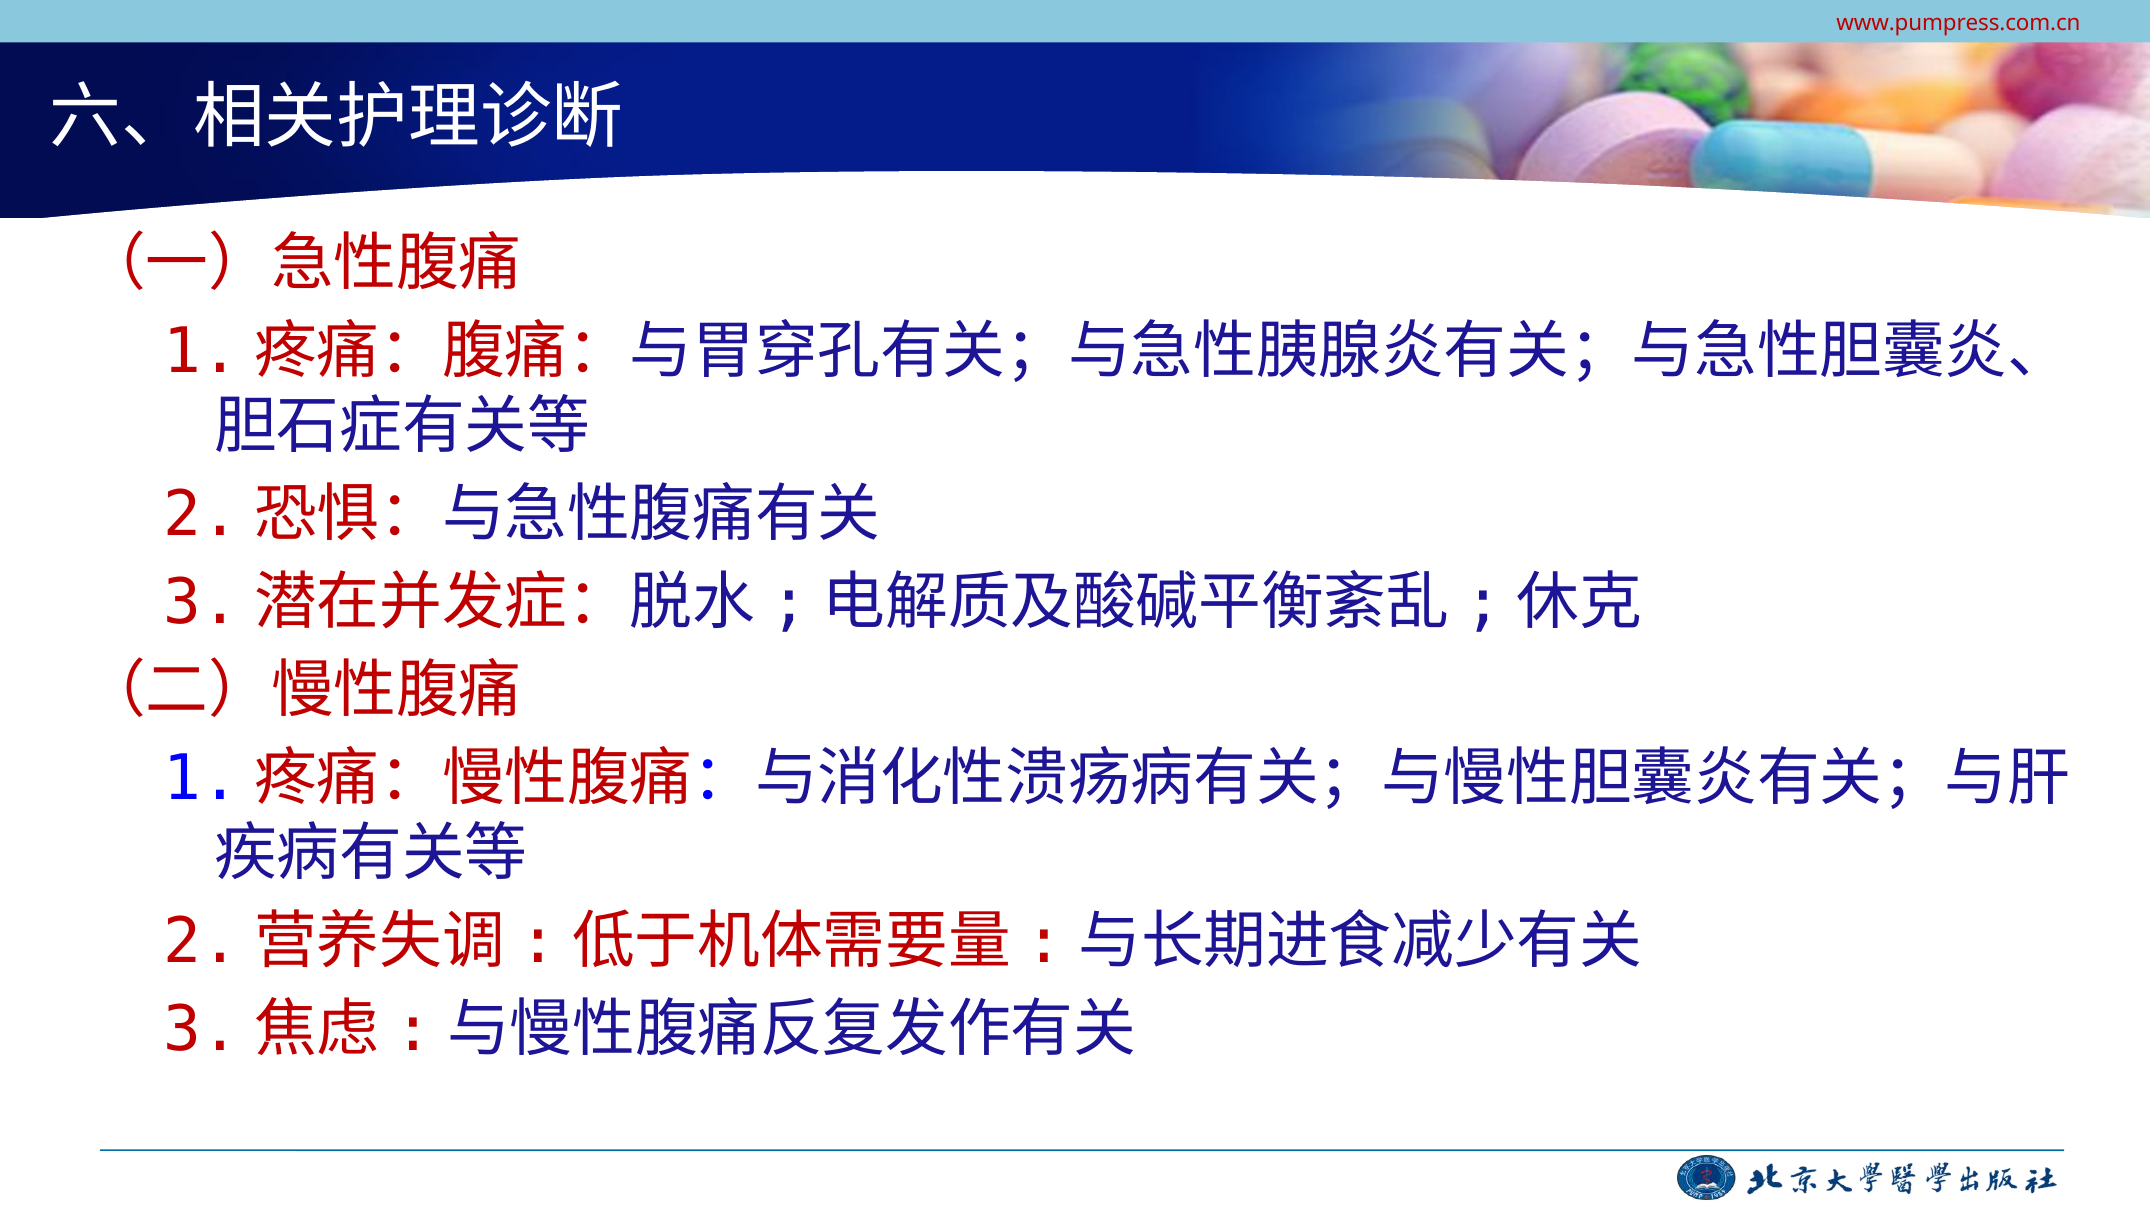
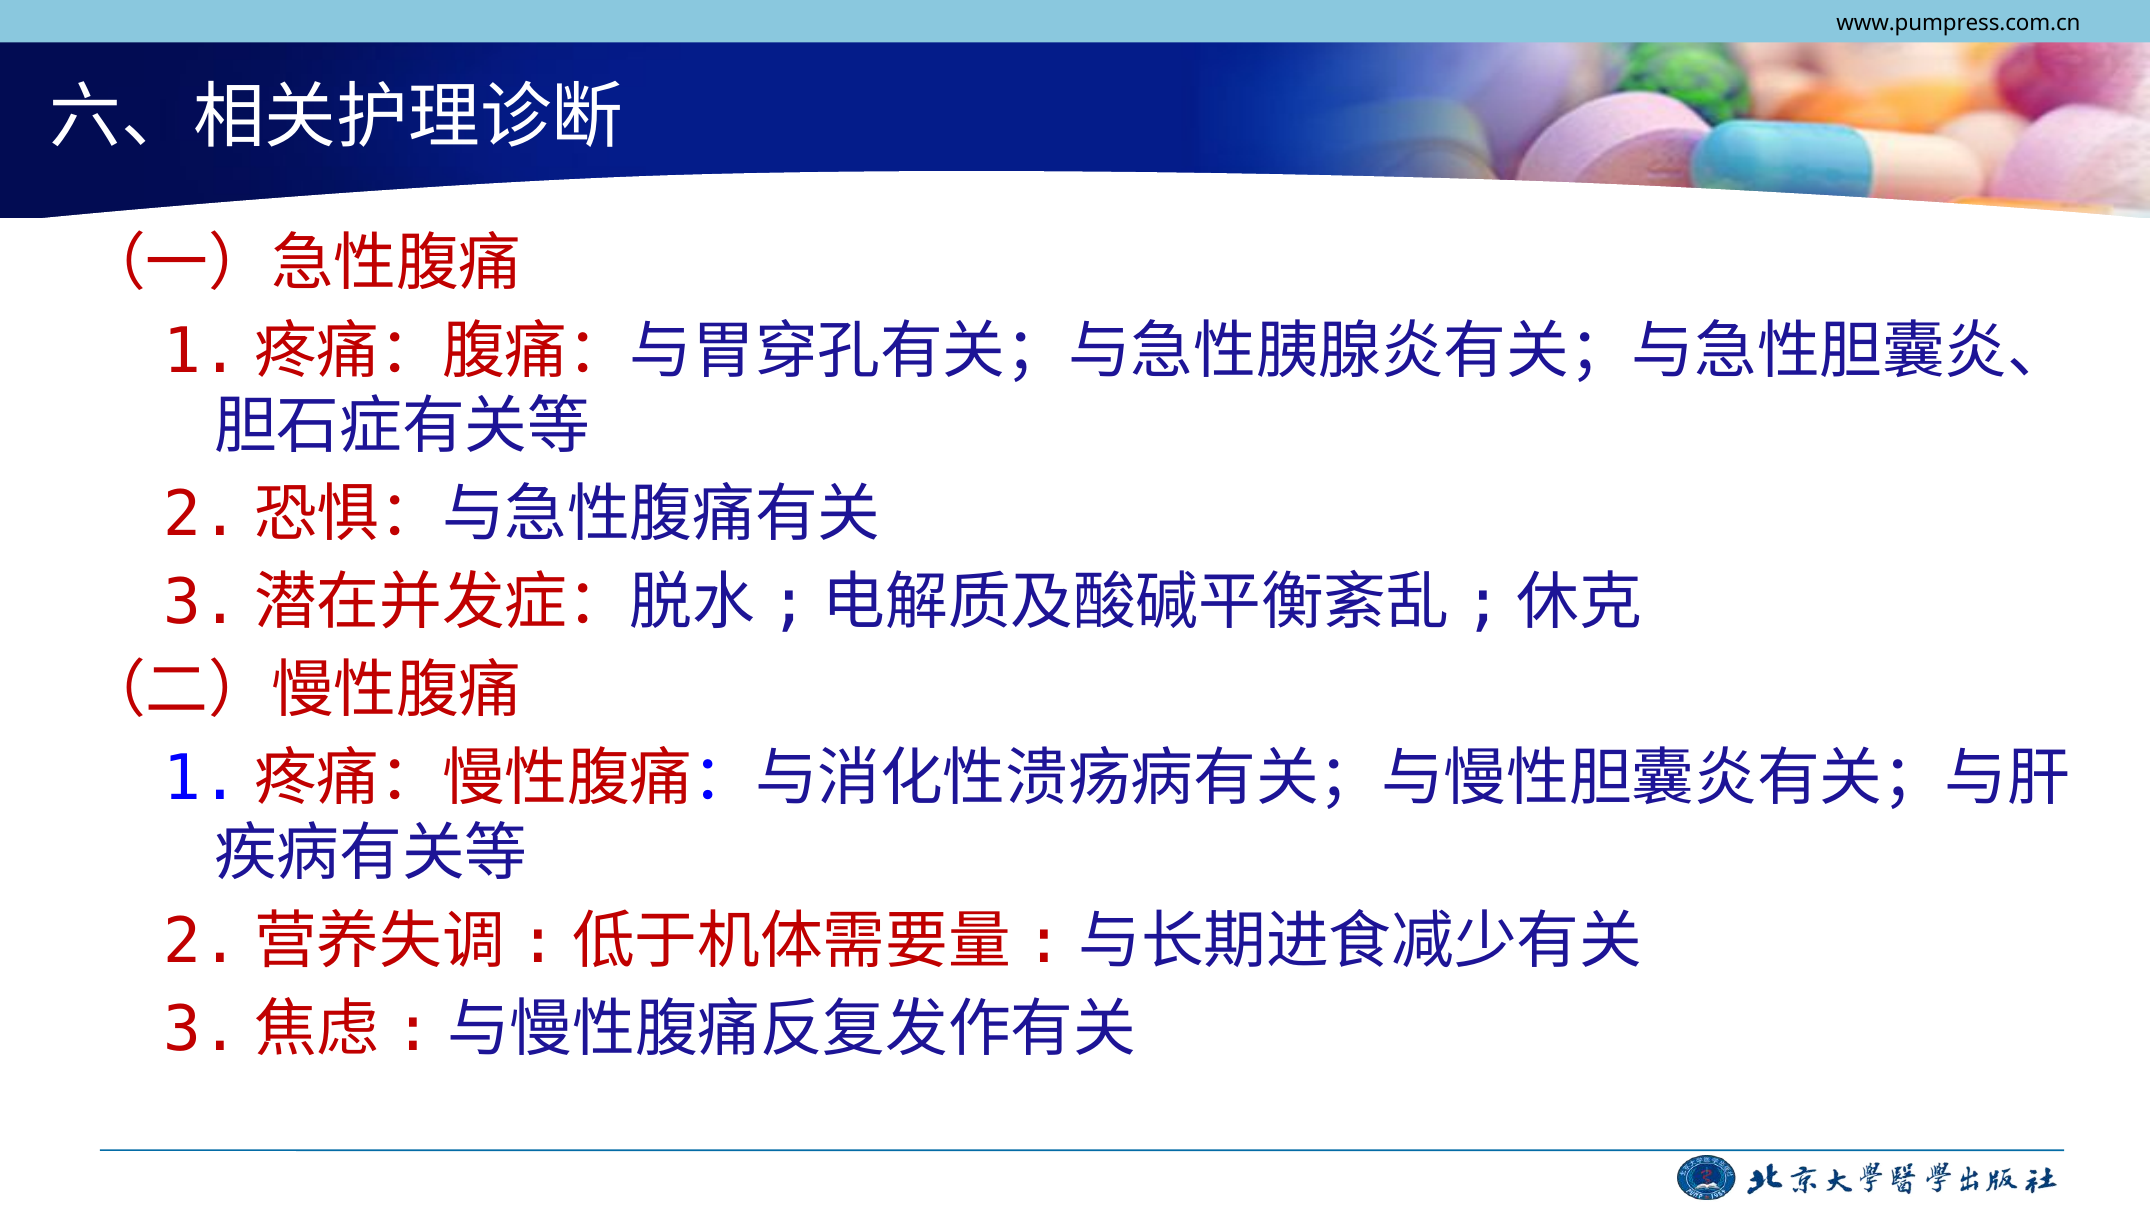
www.pumpress.com.cn colour: red -> black (1958, 23)
